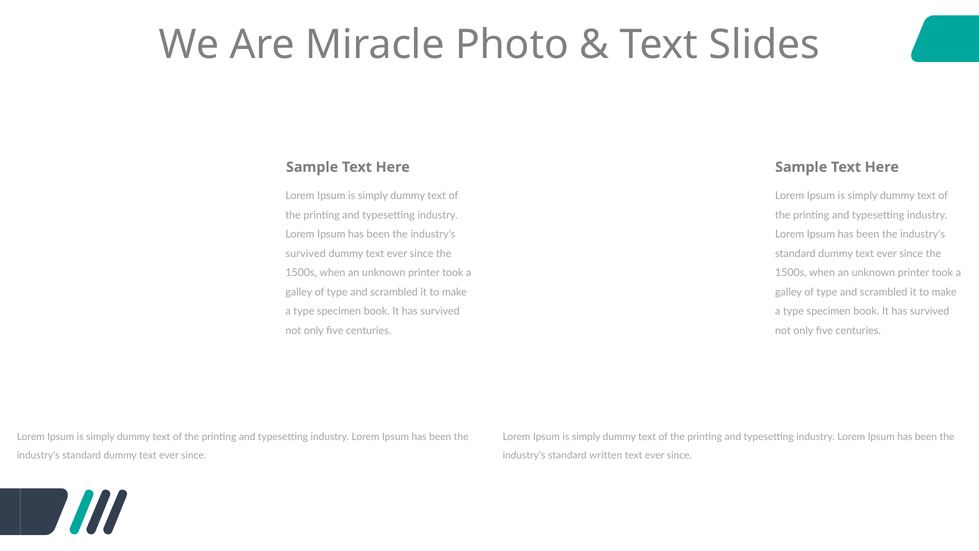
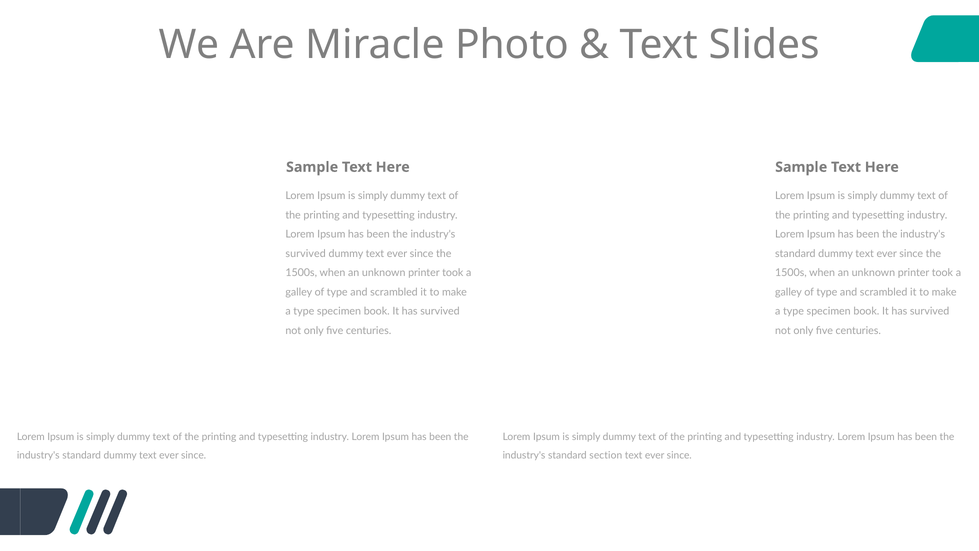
written: written -> section (606, 455)
